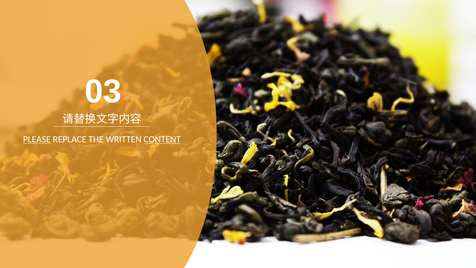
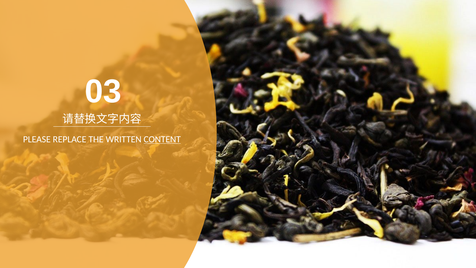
PLEASE underline: present -> none (37, 139)
